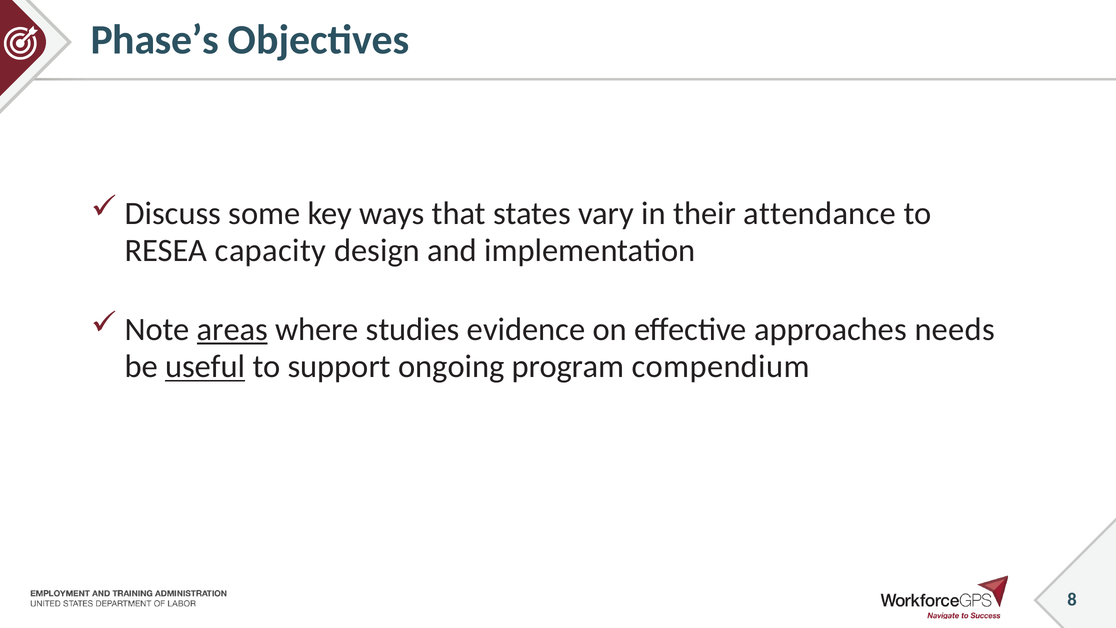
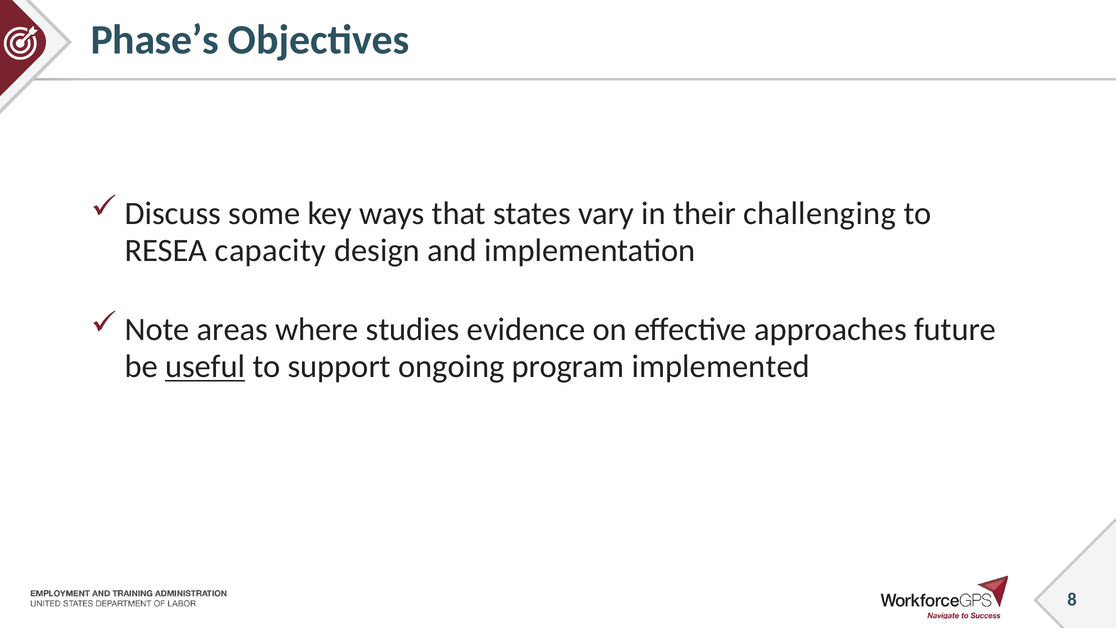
attendance: attendance -> challenging (820, 213)
areas underline: present -> none (232, 329)
needs: needs -> future (955, 329)
compendium: compendium -> implemented (721, 367)
